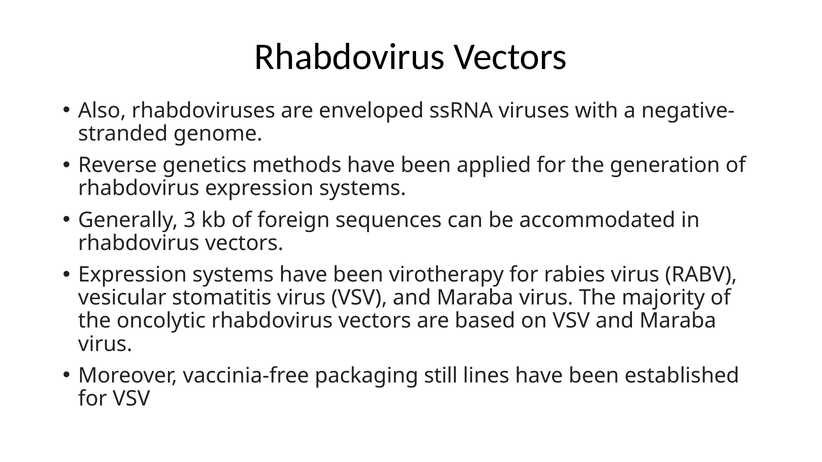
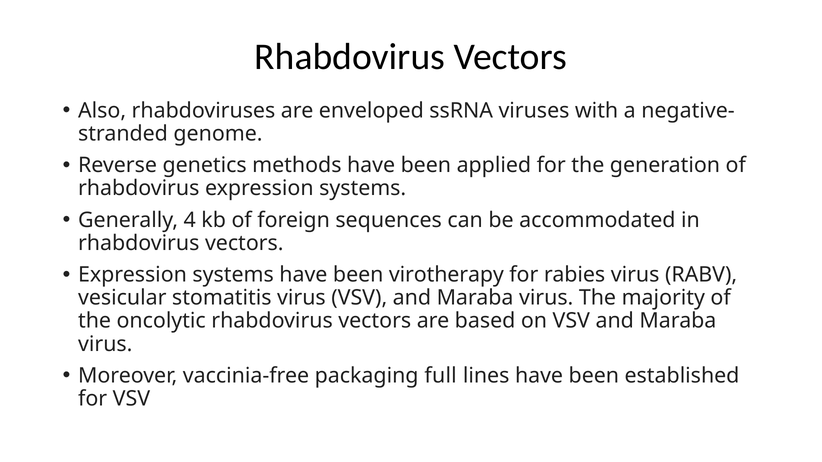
3: 3 -> 4 (190, 220)
still: still -> full (441, 376)
